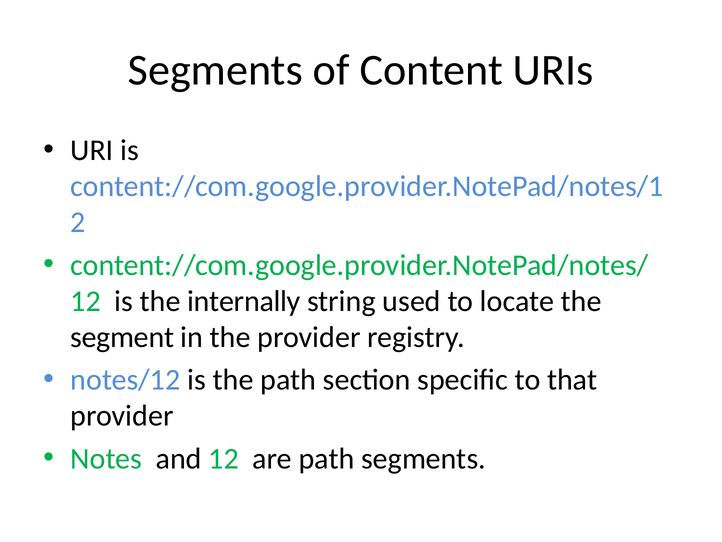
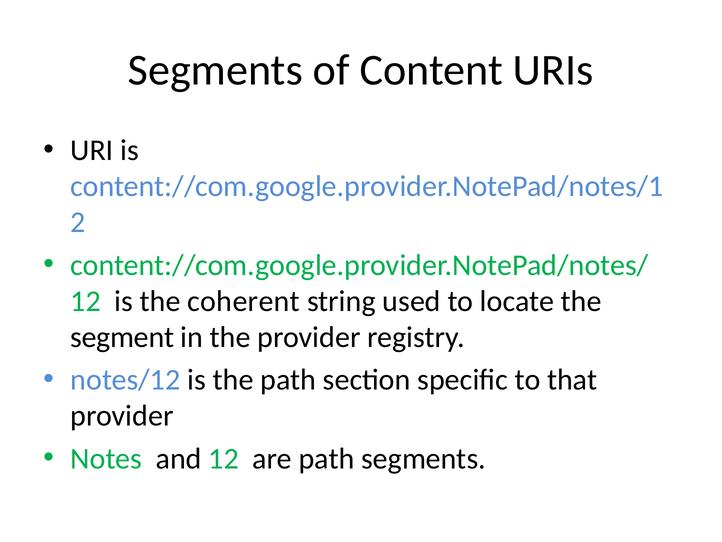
internally: internally -> coherent (244, 301)
